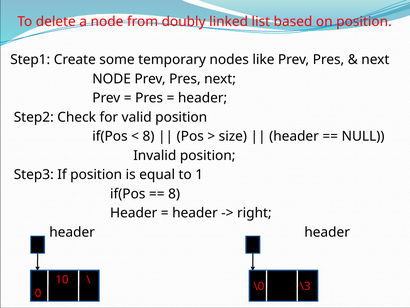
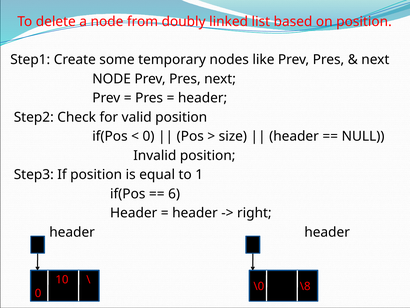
8: 8 -> 0 (149, 136)
8: 8 -> 6 (174, 194)
\3: \3 -> \8 (305, 286)
